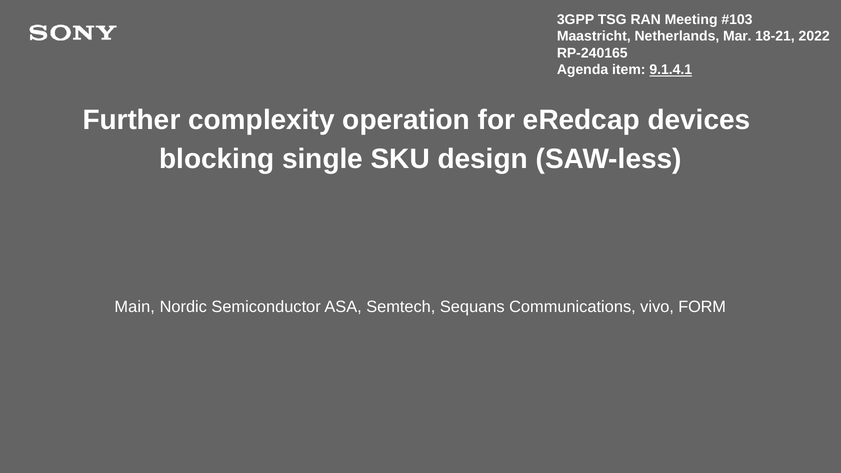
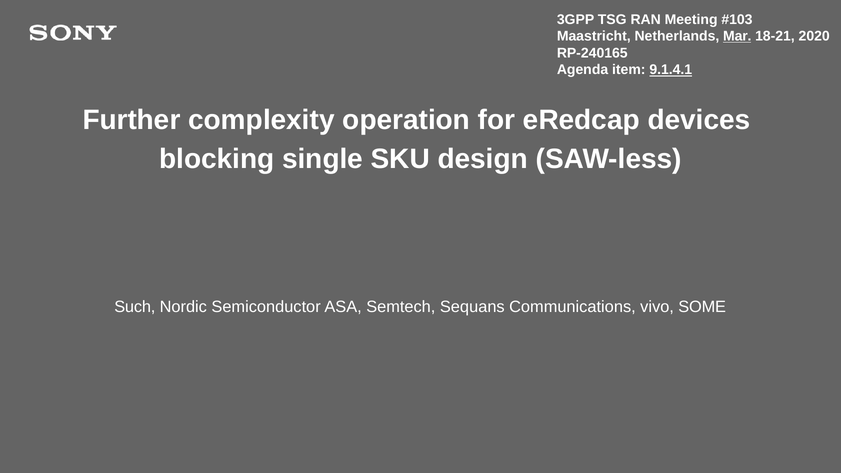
Mar underline: none -> present (737, 36)
2022: 2022 -> 2020 (814, 36)
Main: Main -> Such (135, 307)
FORM: FORM -> SOME (702, 307)
